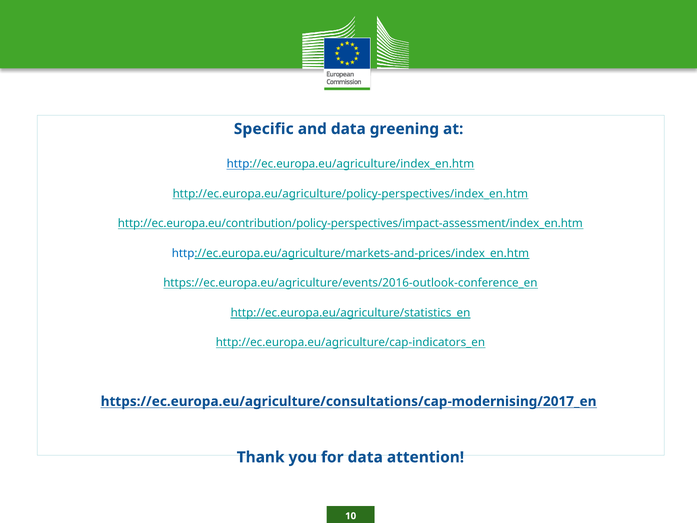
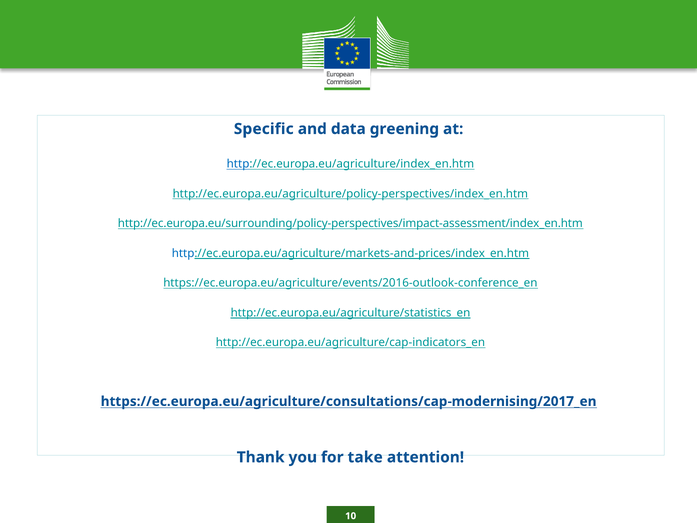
http://ec.europa.eu/contribution/policy-perspectives/impact-assessment/index_en.htm: http://ec.europa.eu/contribution/policy-perspectives/impact-assessment/index_en.htm -> http://ec.europa.eu/surrounding/policy-perspectives/impact-assessment/index_en.htm (350, 223)
for data: data -> take (365, 457)
